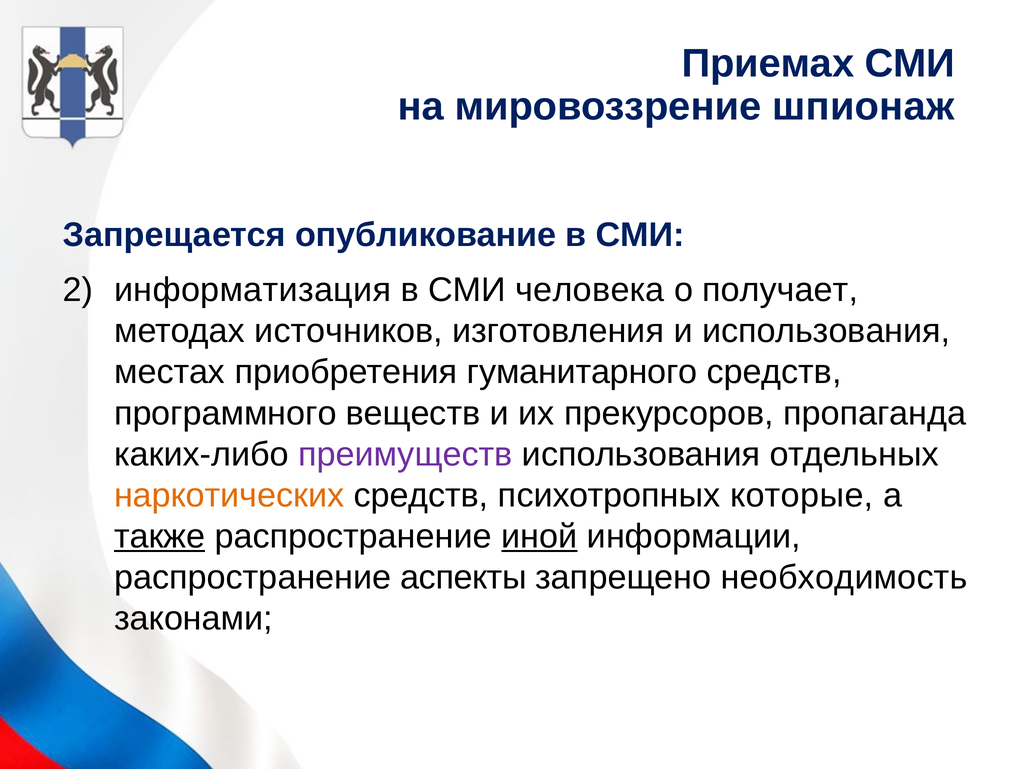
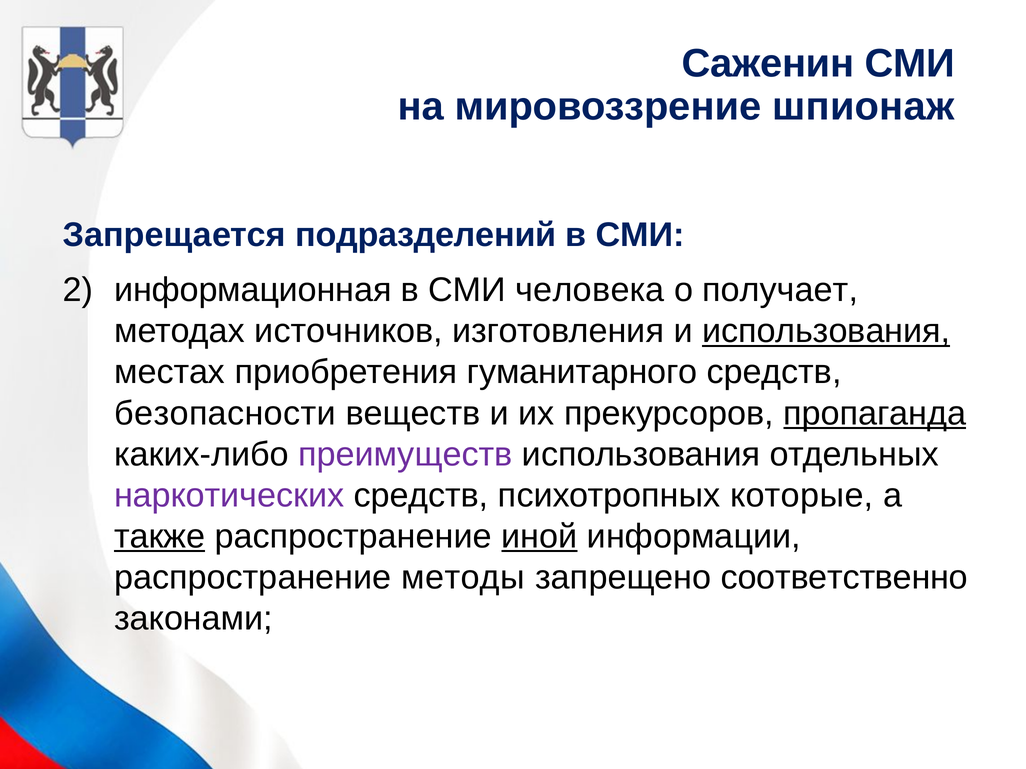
Приемах: Приемах -> Саженин (768, 63)
опубликование: опубликование -> подразделений (426, 235)
информатизация: информатизация -> информационная (253, 290)
использования underline: none -> present (826, 331)
программного: программного -> безопасности (225, 413)
пропаганда underline: none -> present (875, 413)
наркотических colour: orange -> purple (229, 495)
аспекты: аспекты -> методы (463, 578)
необходимость: необходимость -> соответственно (844, 578)
